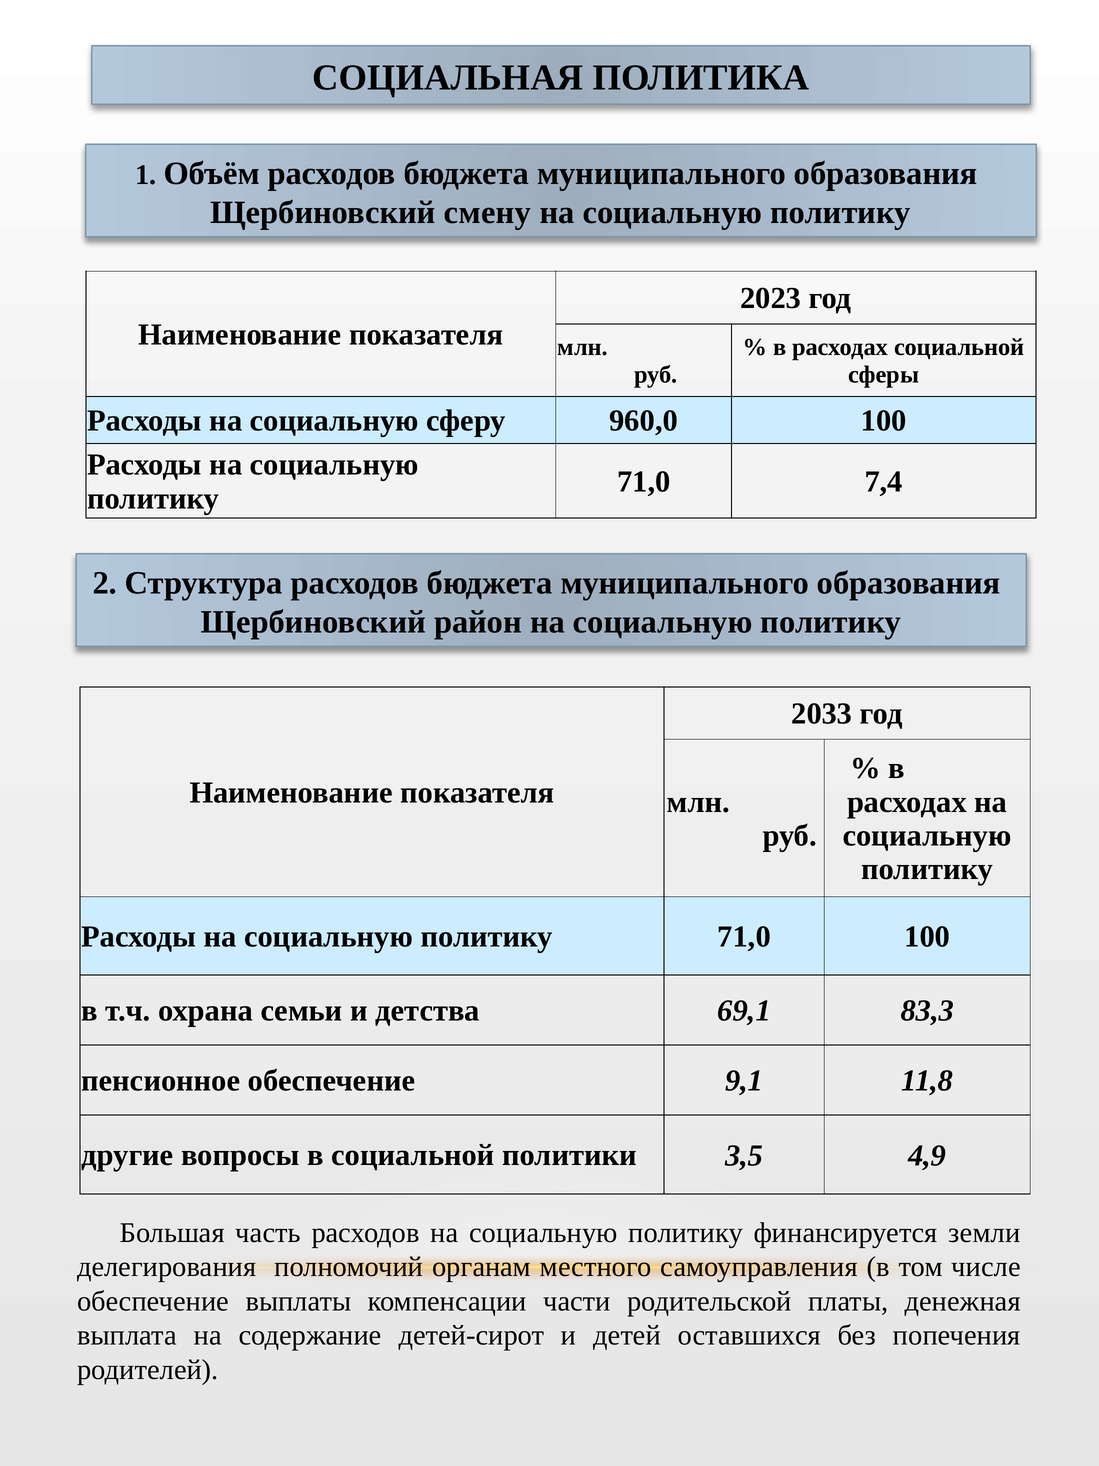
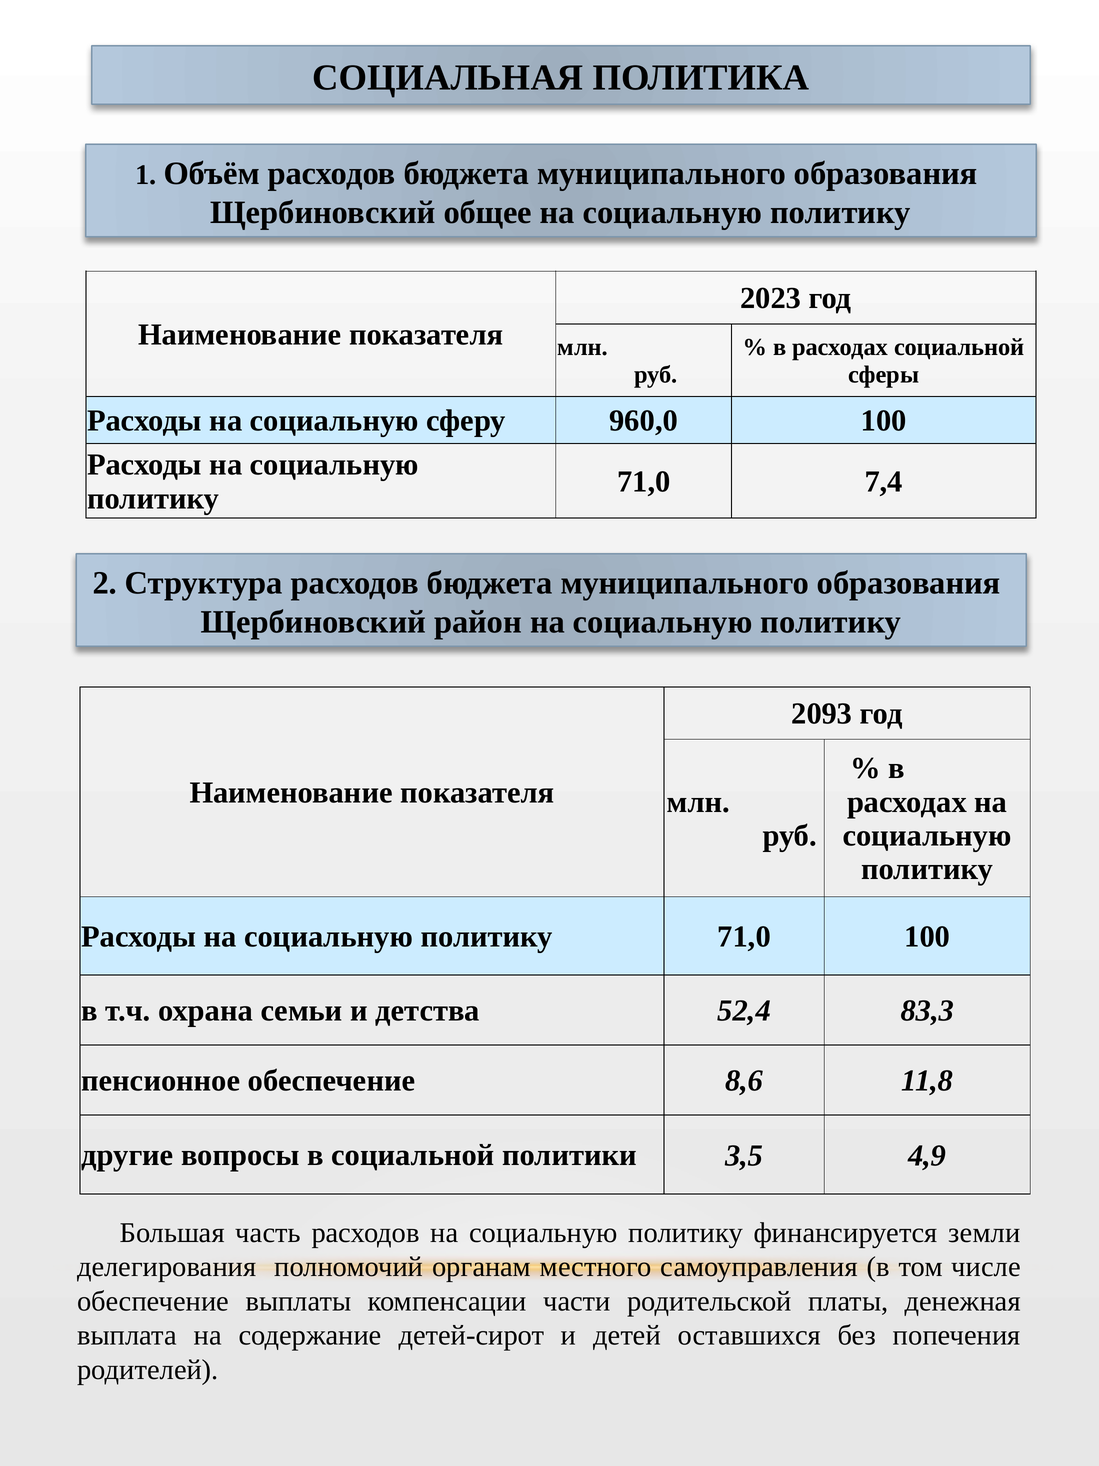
смену: смену -> общее (488, 212)
2033: 2033 -> 2093 (822, 714)
69,1: 69,1 -> 52,4 (744, 1010)
9,1: 9,1 -> 8,6 (744, 1080)
